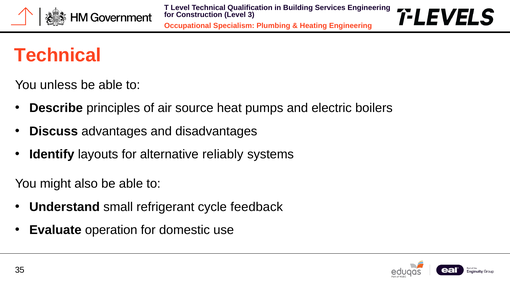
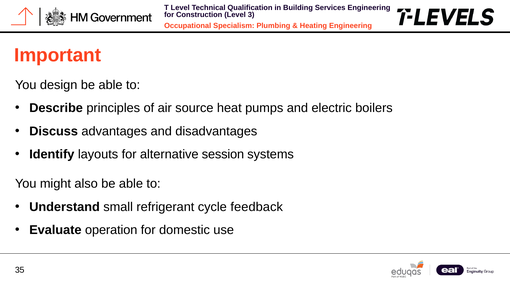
Technical: Technical -> Important (58, 55)
unless: unless -> design (59, 85)
reliably: reliably -> session (223, 154)
